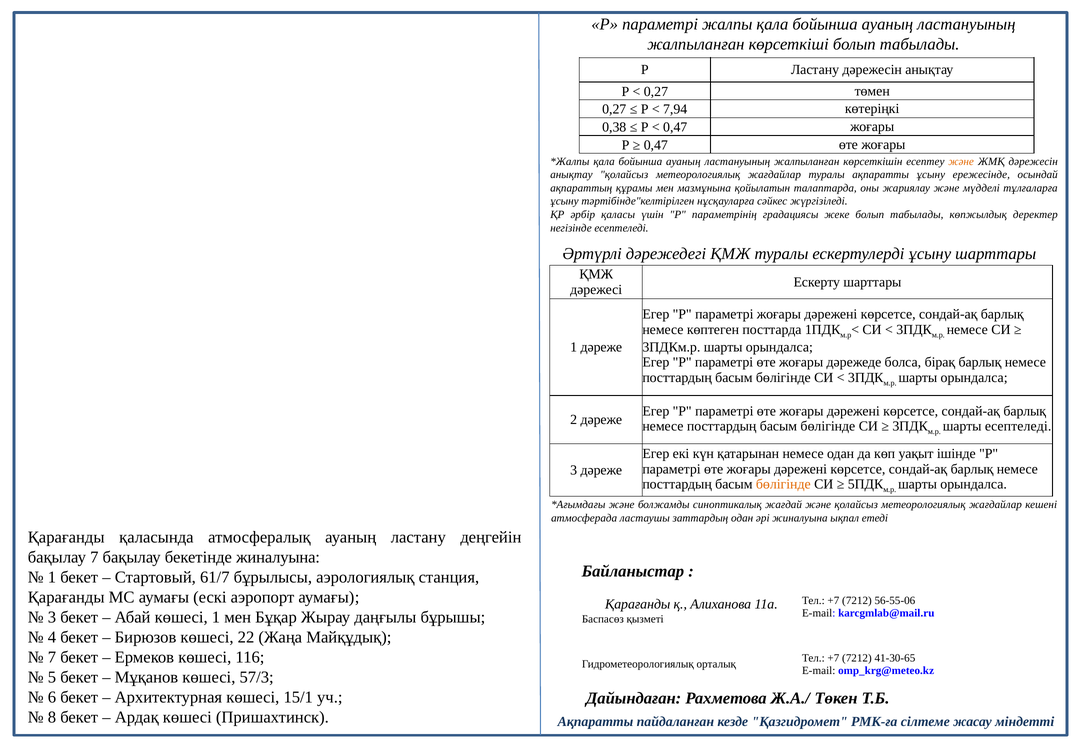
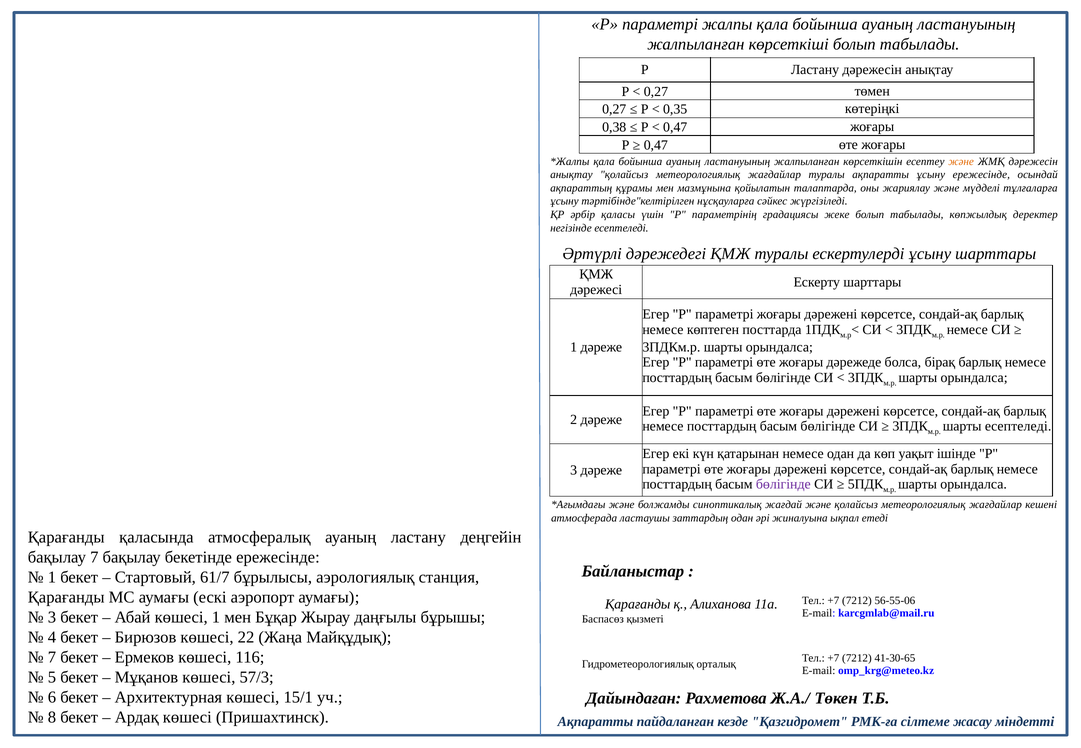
7,94: 7,94 -> 0,35 (675, 109)
бөлігінде colour: orange -> purple (783, 484)
бекетінде жиналуына: жиналуына -> ережесінде (278, 558)
